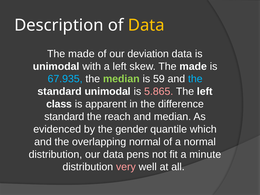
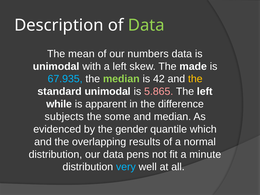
Data colour: yellow -> light green (146, 25)
made: made -> mean (81, 54)
deviation: deviation -> numbers (148, 54)
59: 59 -> 42 (159, 79)
the colour: light blue -> yellow (195, 79)
class: class -> while (59, 104)
standard: standard -> subjects (64, 117)
reach: reach -> some (117, 117)
overlapping normal: normal -> results (145, 142)
very colour: pink -> light blue (126, 167)
